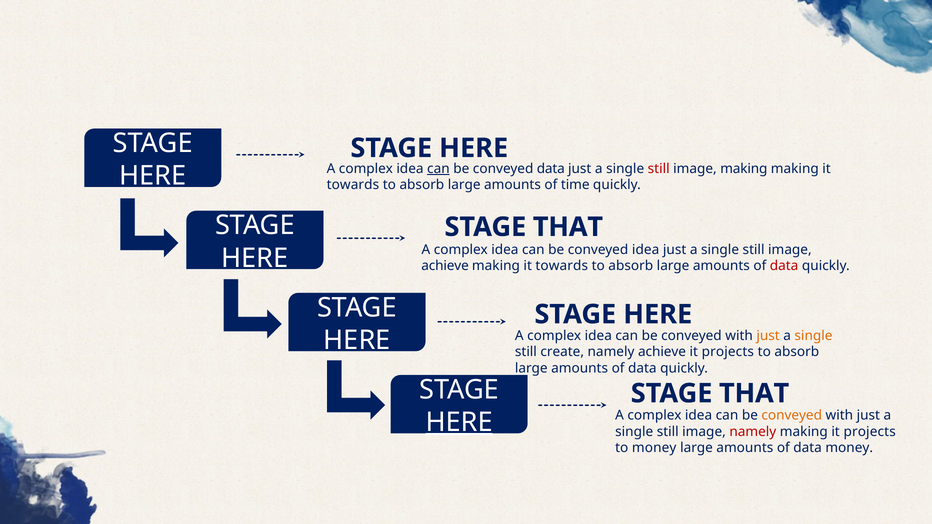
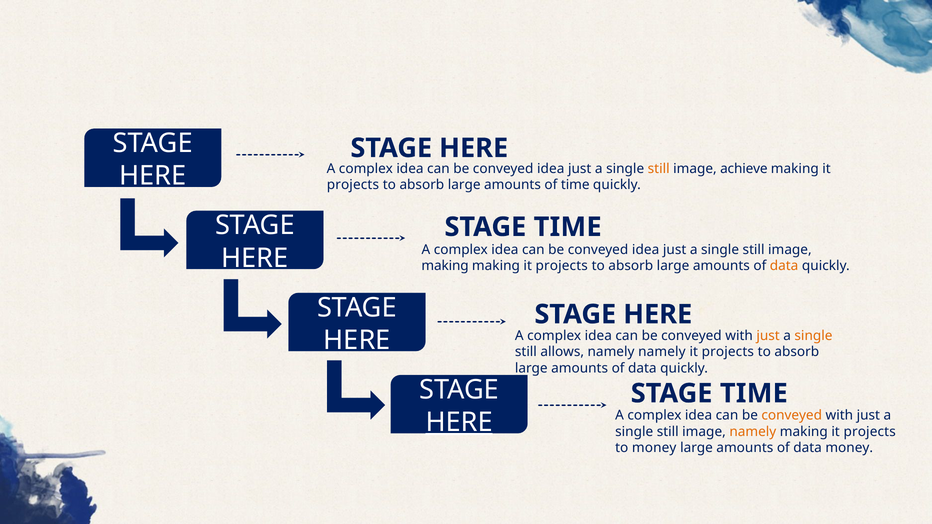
can underline: present -> none (438, 169)
data: data -> idea (551, 169)
still colour: red -> orange (659, 169)
image making: making -> achieve (744, 169)
towards: towards -> projects (353, 185)
THAT: THAT -> TIME (568, 227)
achieve: achieve -> making (445, 266)
towards: towards -> projects (562, 266)
data colour: red -> orange (784, 266)
create: create -> allows (562, 352)
namely achieve: achieve -> namely (662, 352)
THAT: THAT -> TIME (754, 394)
namely colour: red -> orange (753, 432)
